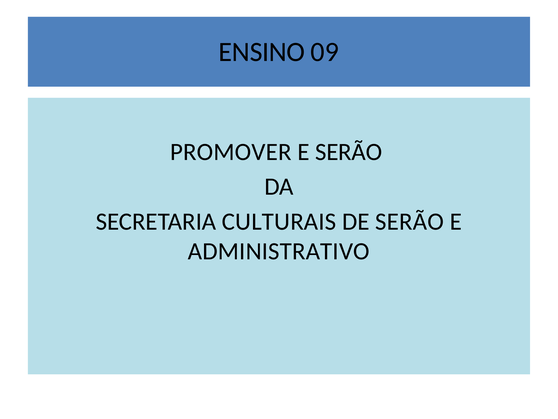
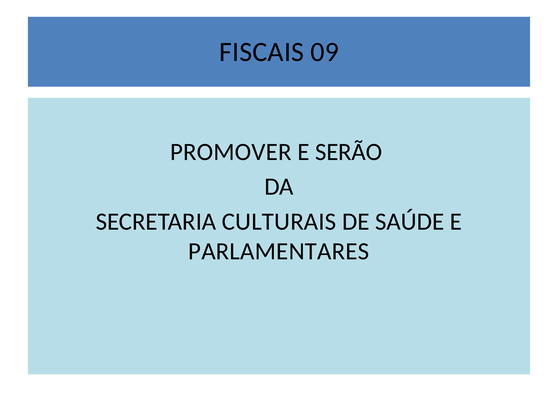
ENSINO: ENSINO -> FISCAIS (262, 52)
DE SERÃO: SERÃO -> SAÚDE (410, 221)
ADMINISTRATIVO: ADMINISTRATIVO -> PARLAMENTARES (279, 251)
